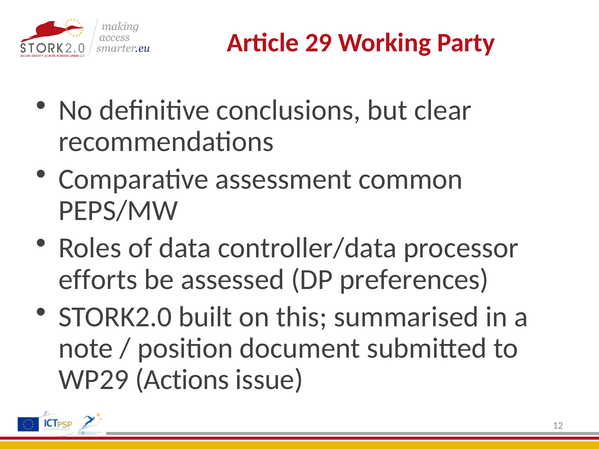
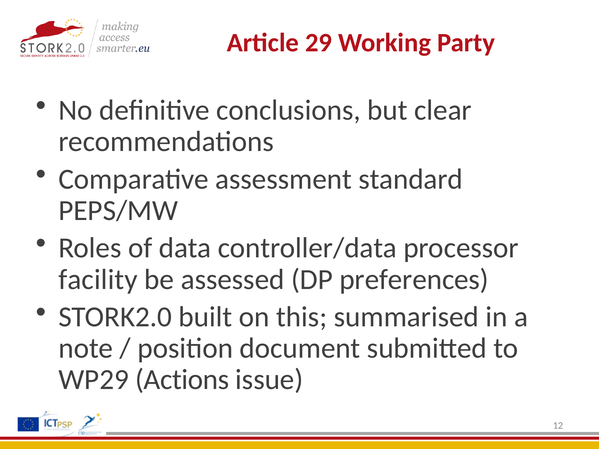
common: common -> standard (411, 179)
efforts: efforts -> facility (98, 280)
